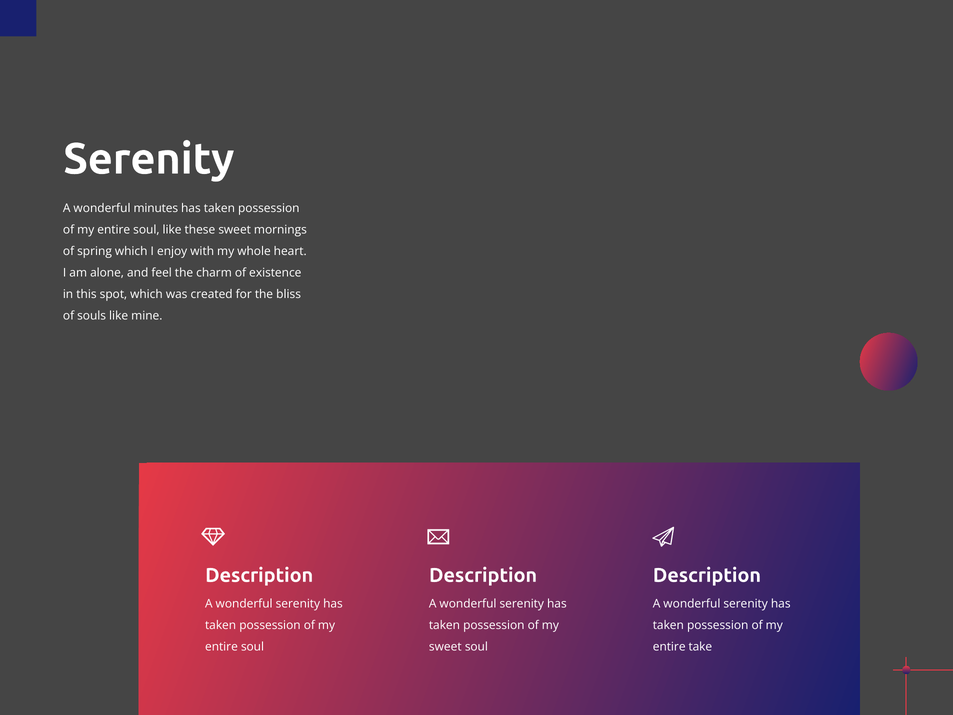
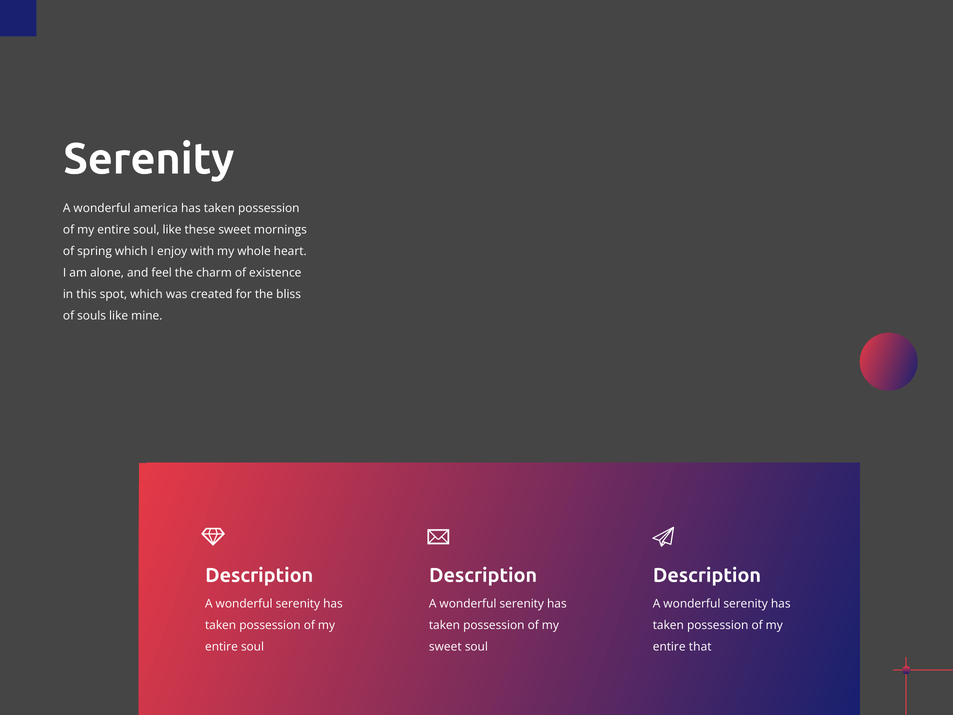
minutes: minutes -> america (156, 208)
take: take -> that (700, 647)
